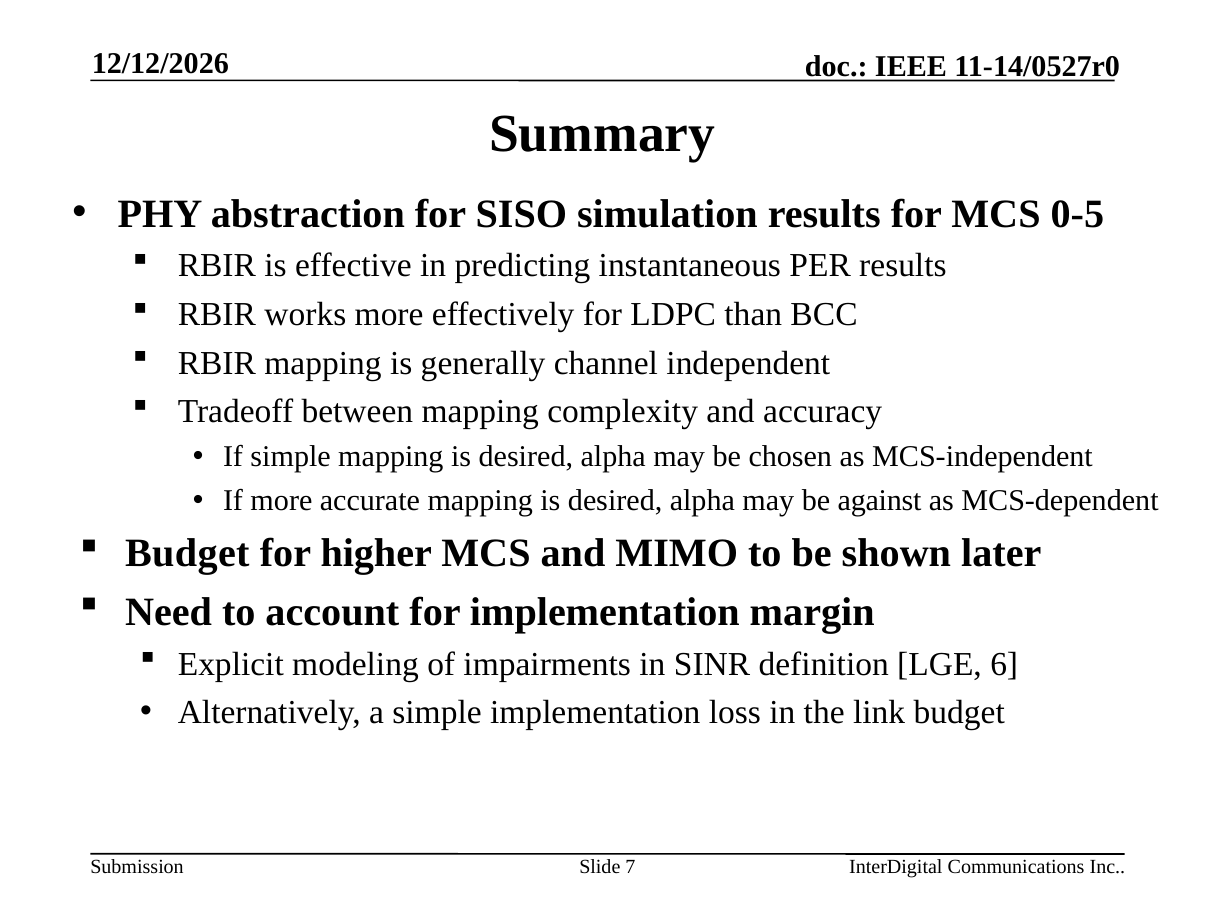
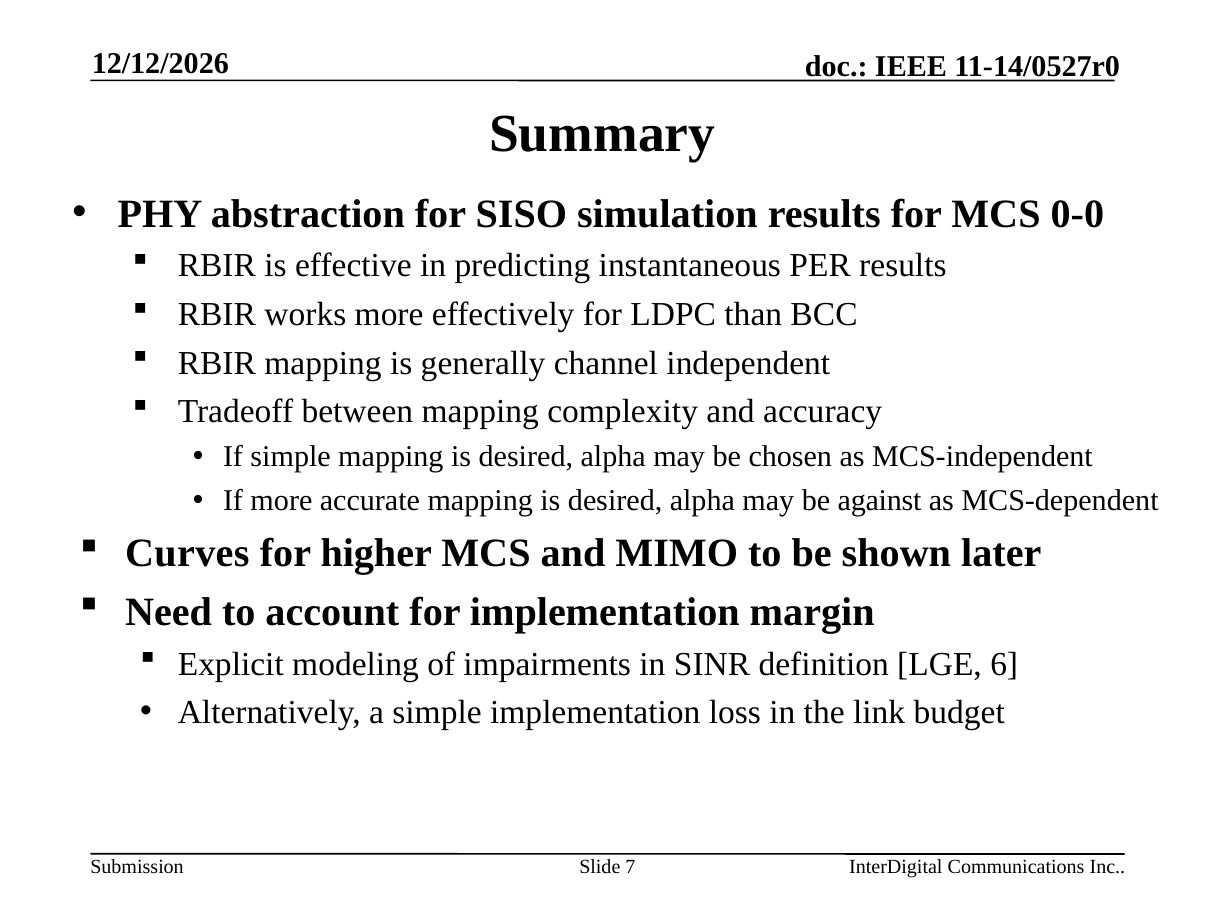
0-5: 0-5 -> 0-0 (1077, 214)
Budget: Budget -> Curves (187, 554)
